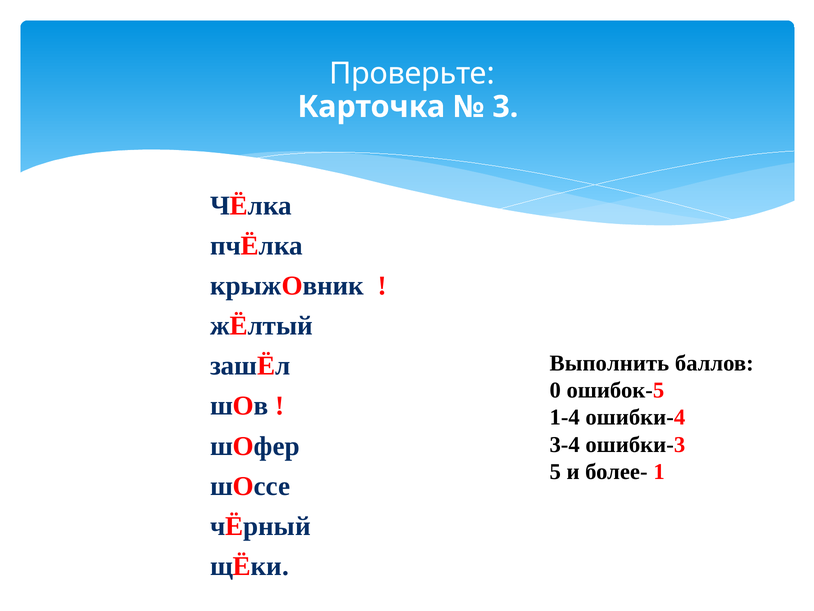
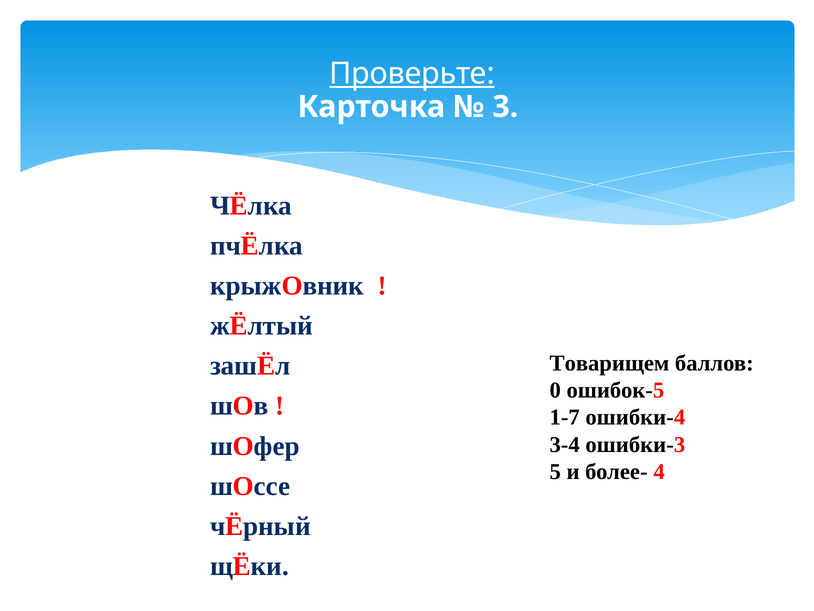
Проверьте underline: none -> present (412, 74)
Выполнить: Выполнить -> Товарищем (609, 363)
1-4: 1-4 -> 1-7 (565, 417)
1: 1 -> 4 (659, 471)
